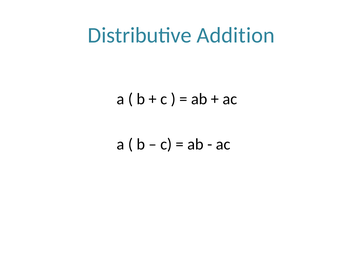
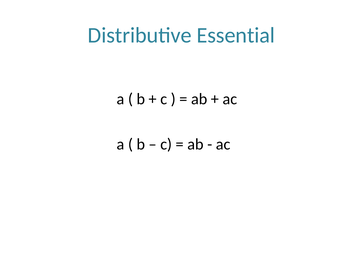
Addition: Addition -> Essential (236, 35)
